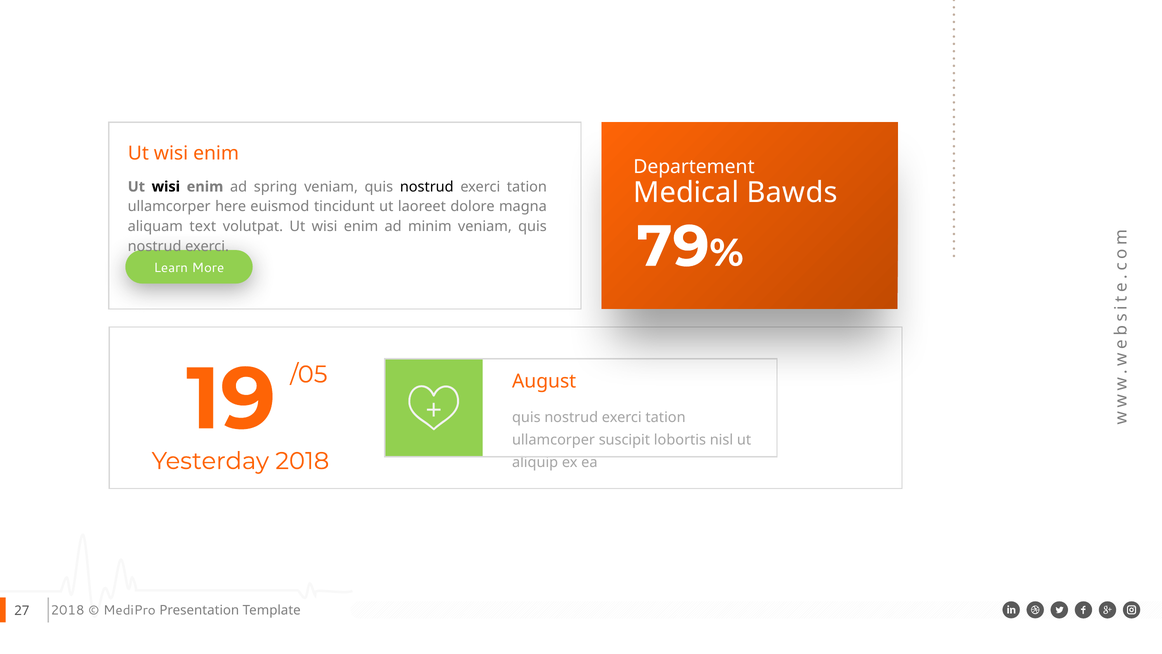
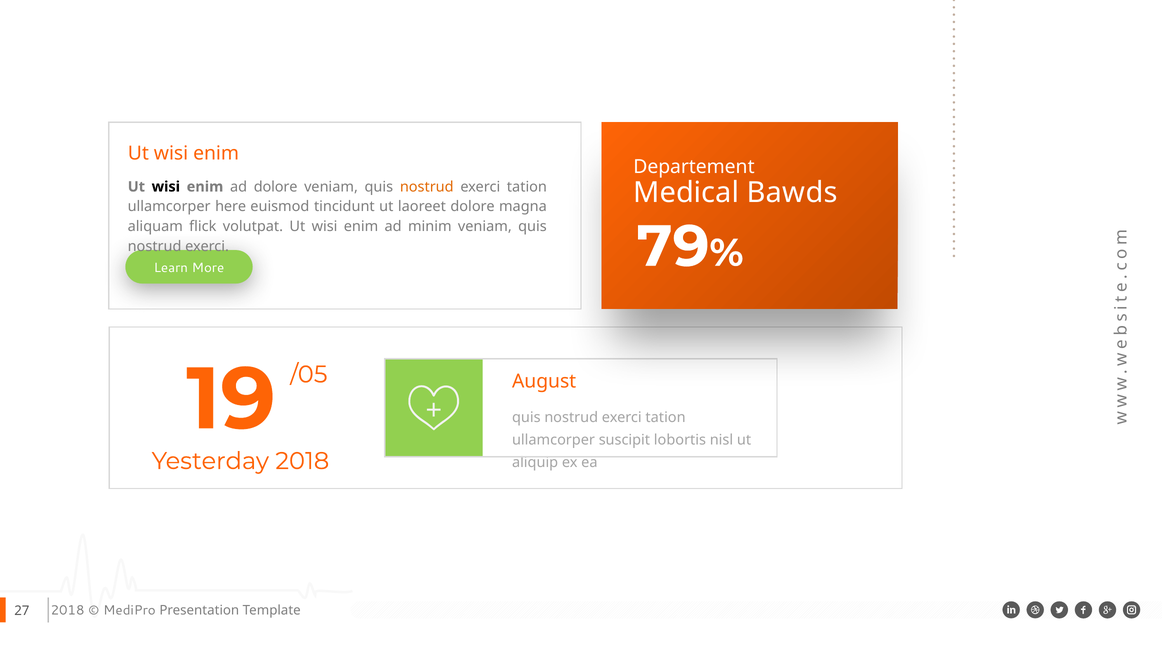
ad spring: spring -> dolore (276, 187)
nostrud colour: black -> orange (427, 187)
text: text -> flick (203, 226)
